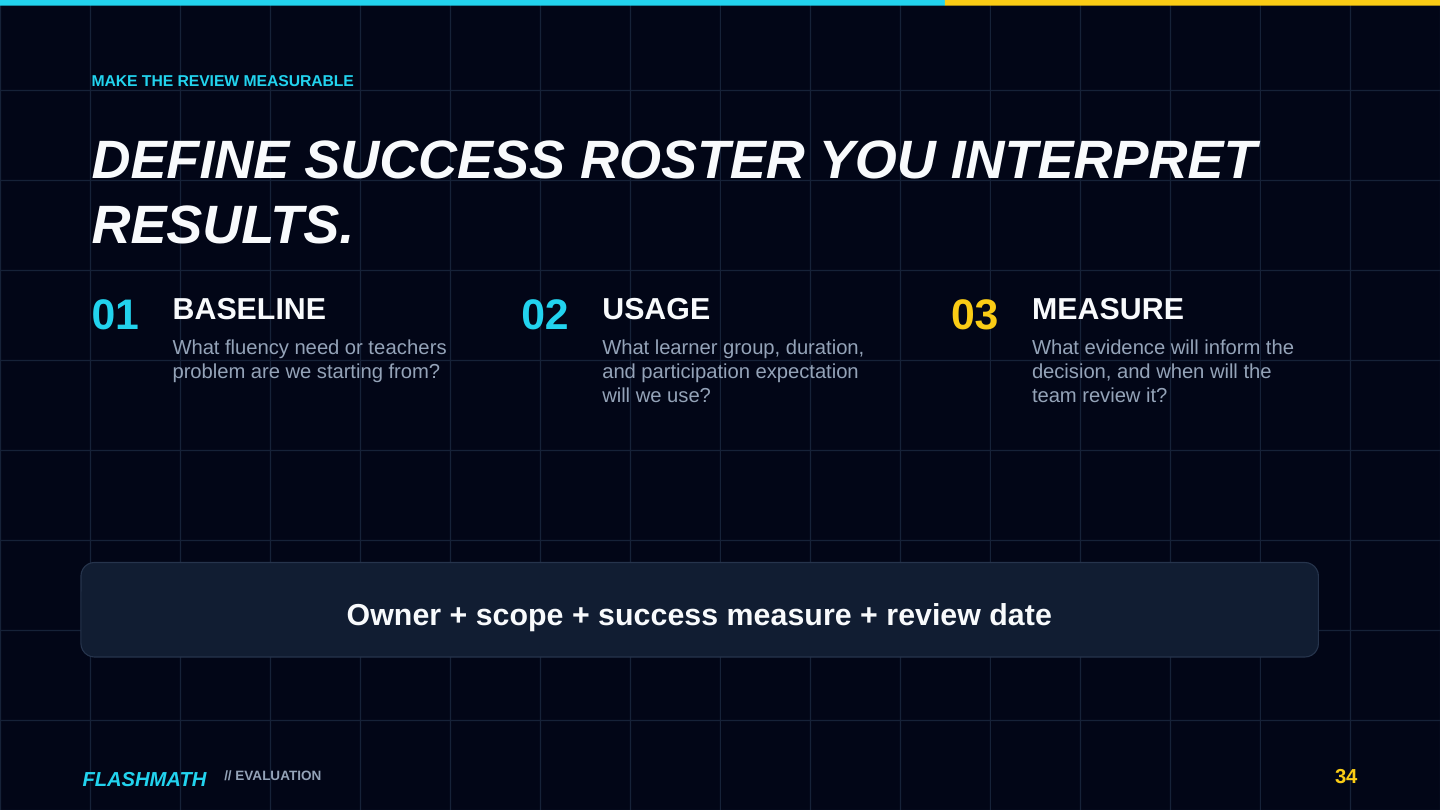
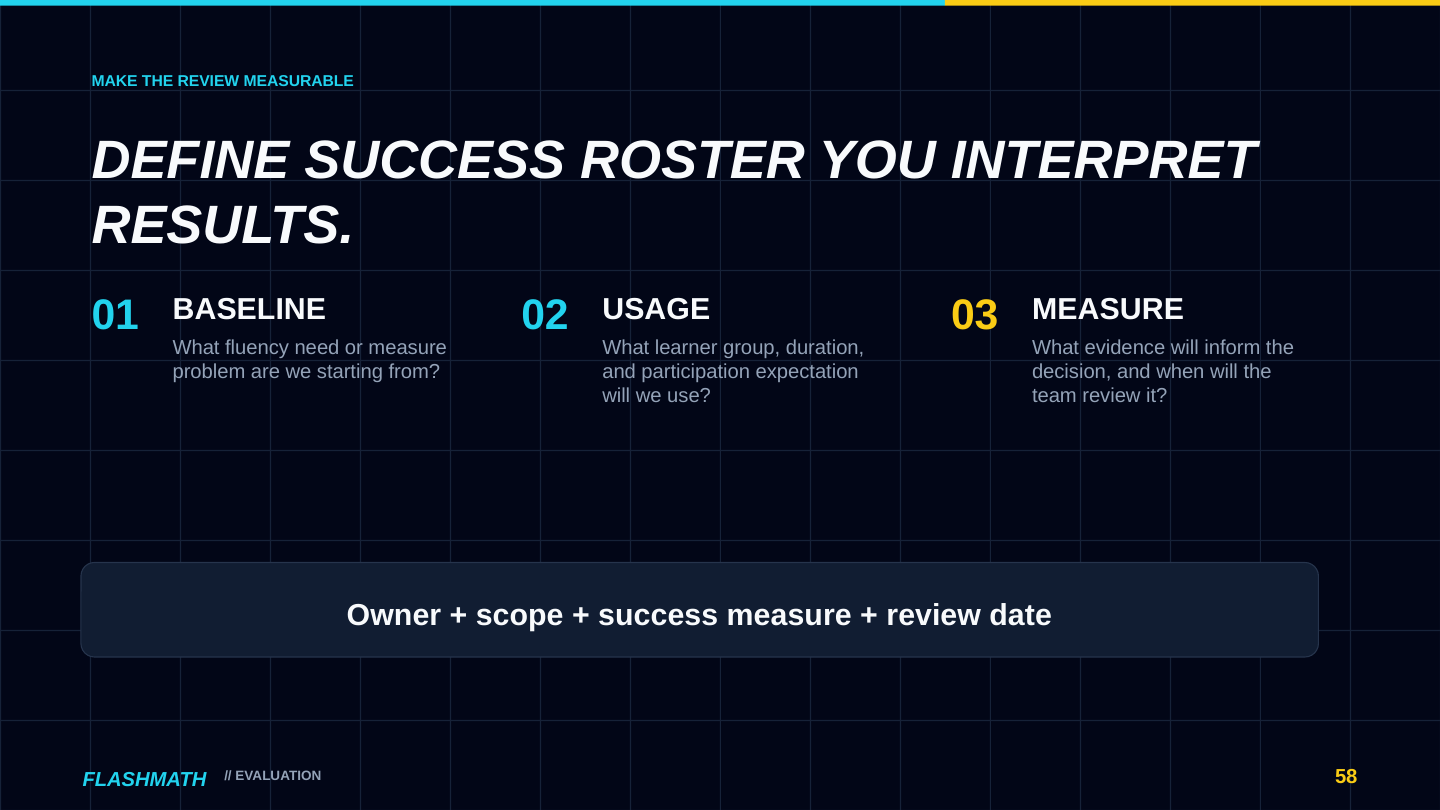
or teachers: teachers -> measure (408, 347)
34: 34 -> 58 (1346, 777)
